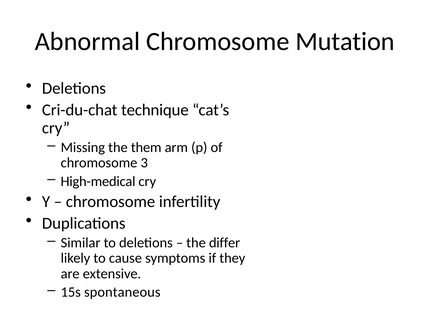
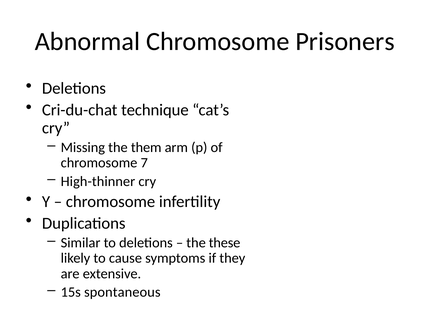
Mutation: Mutation -> Prisoners (345, 42)
3: 3 -> 7 (144, 163)
High-medical: High-medical -> High-thinner (98, 182)
differ: differ -> these (225, 243)
